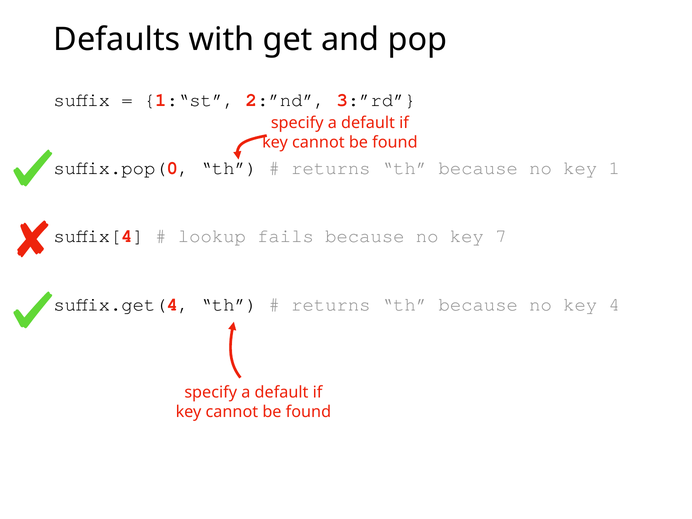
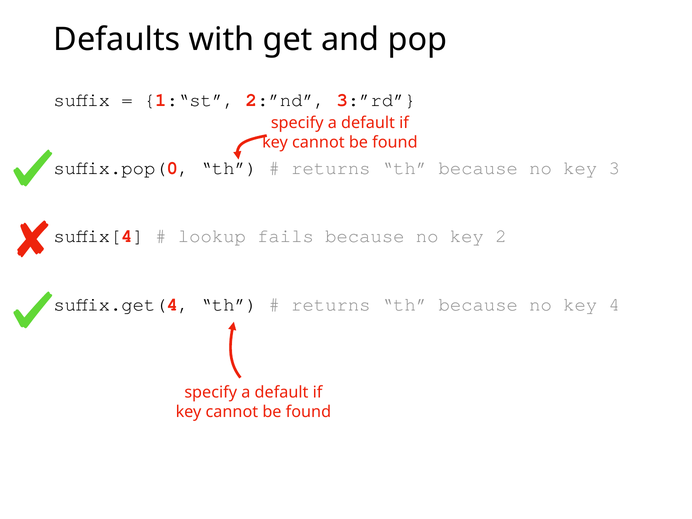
1: 1 -> 3 (614, 168)
7: 7 -> 2 (501, 236)
